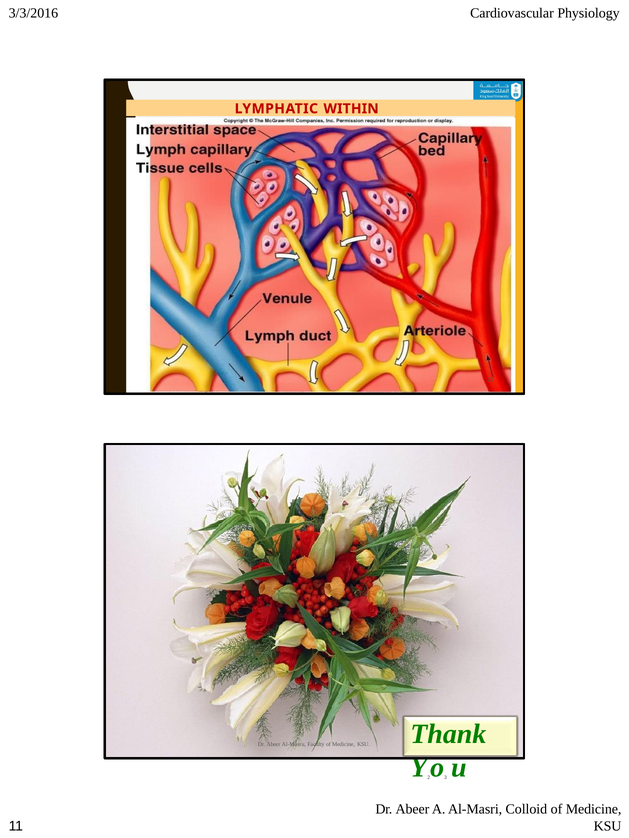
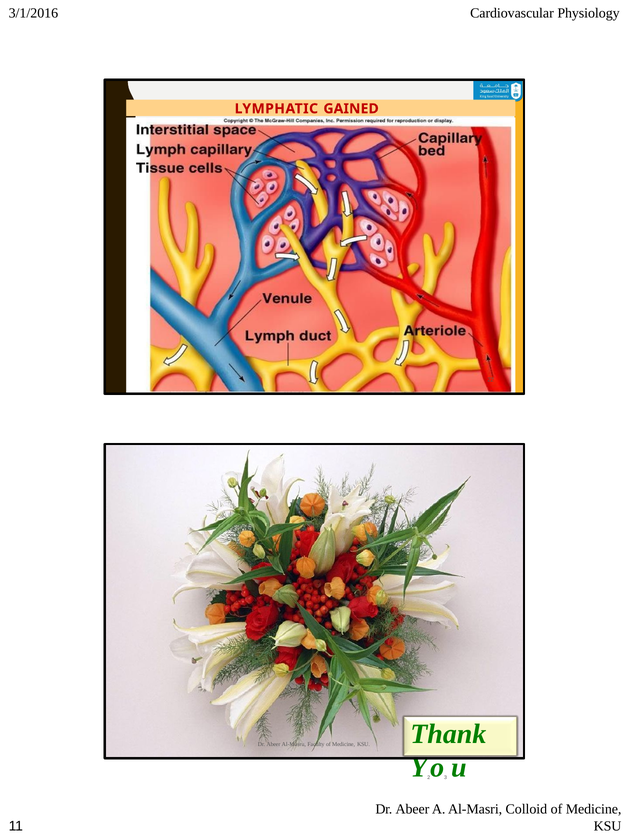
3/3/2016: 3/3/2016 -> 3/1/2016 (33, 13)
WITHIN: WITHIN -> GAINED (351, 109)
